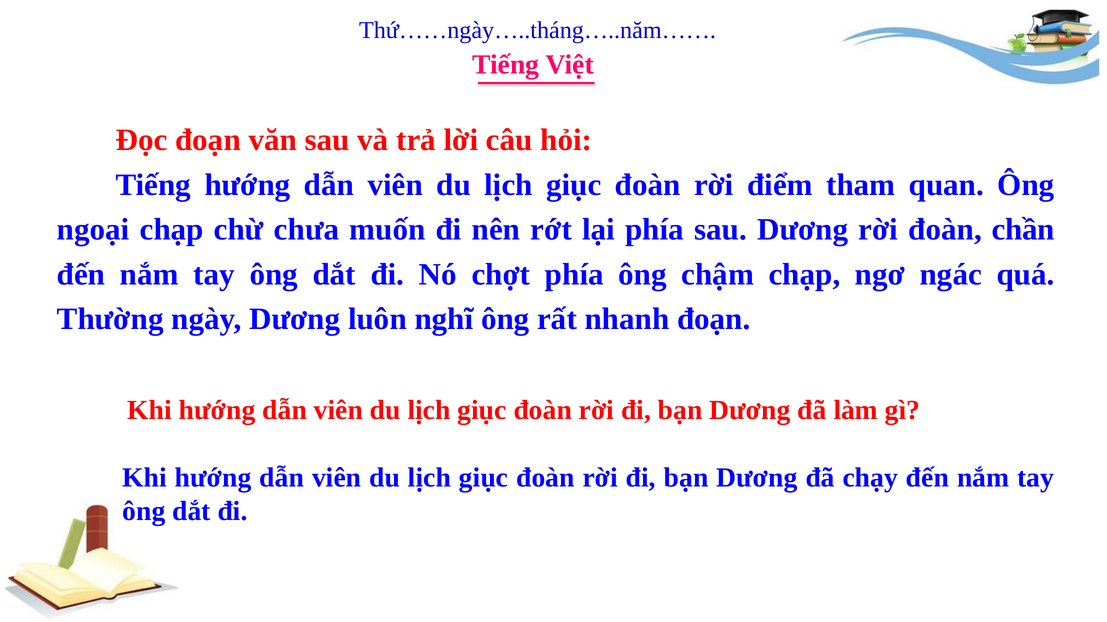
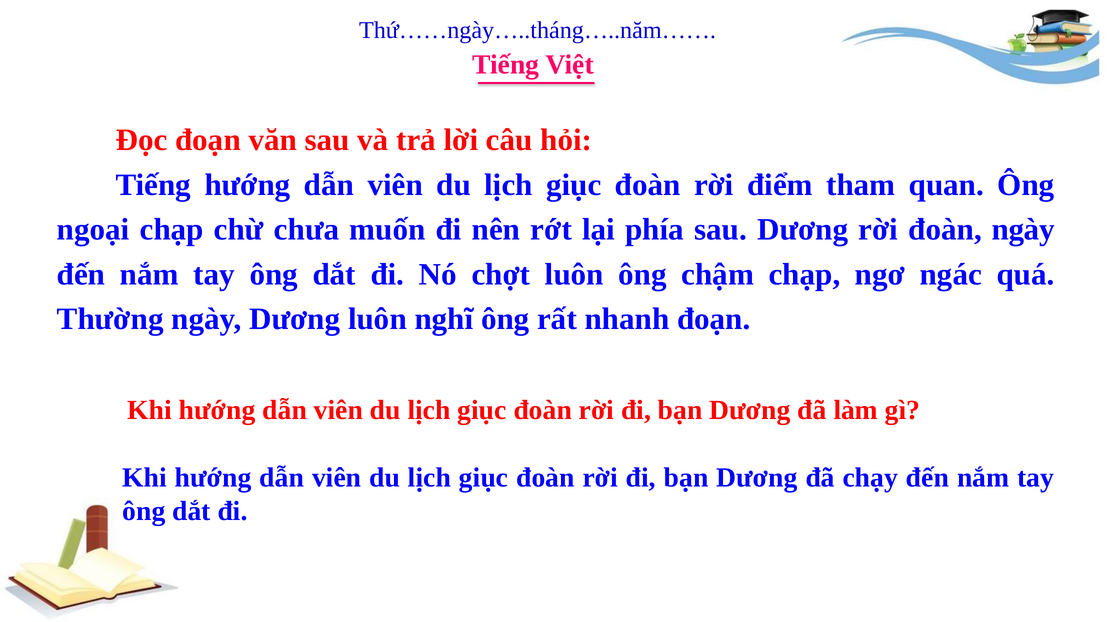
đoàn chần: chần -> ngày (1023, 230)
chợt phía: phía -> luôn (574, 274)
